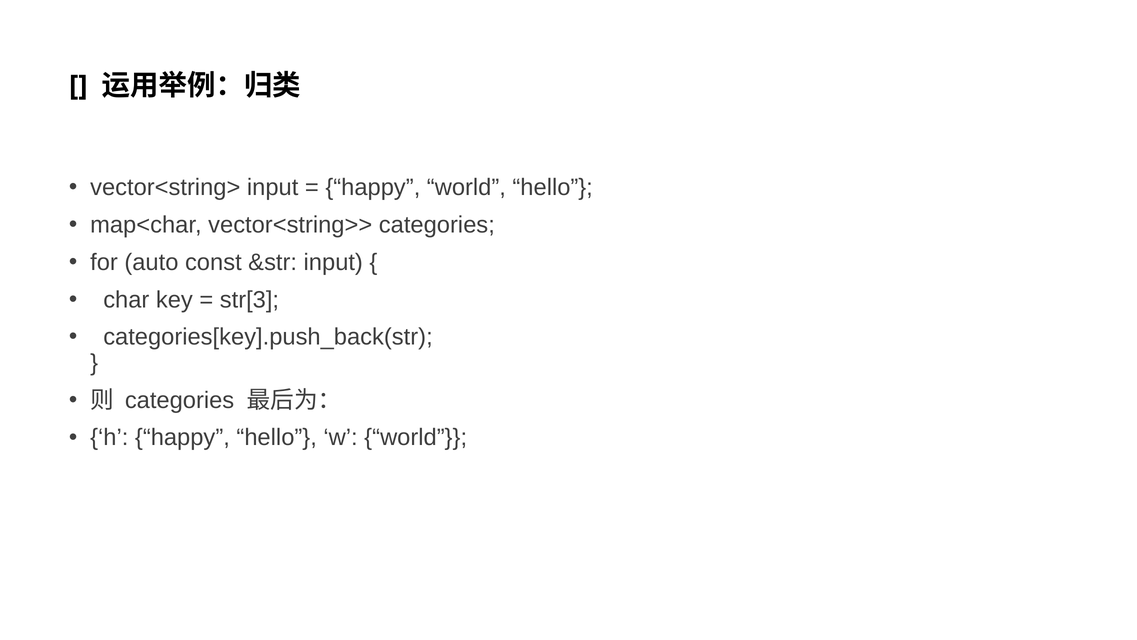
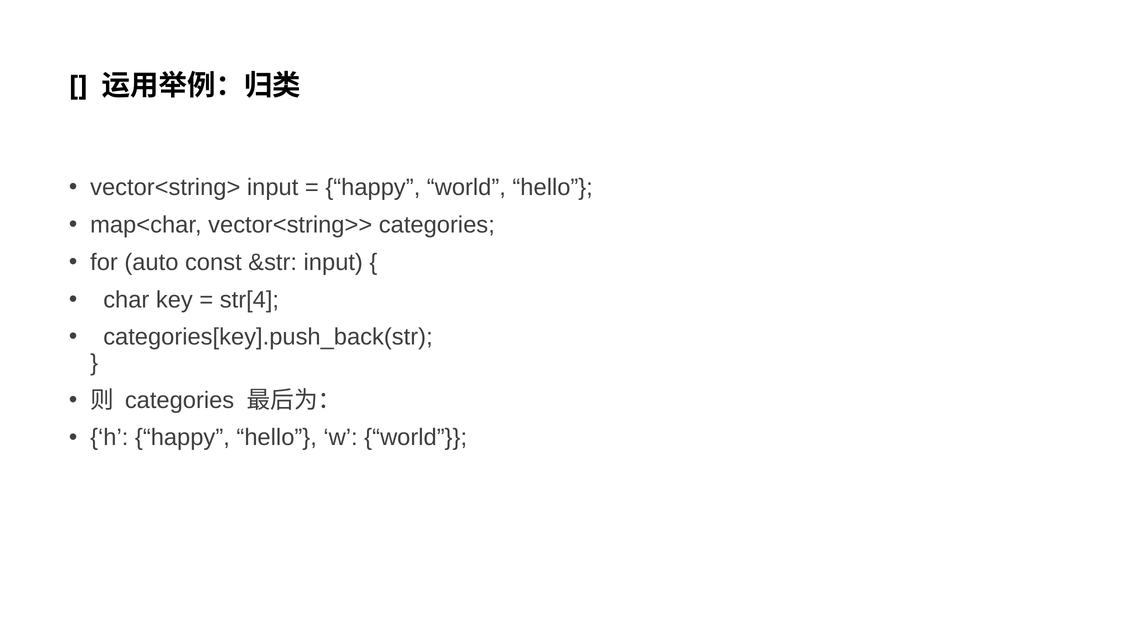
str[3: str[3 -> str[4 (249, 299)
